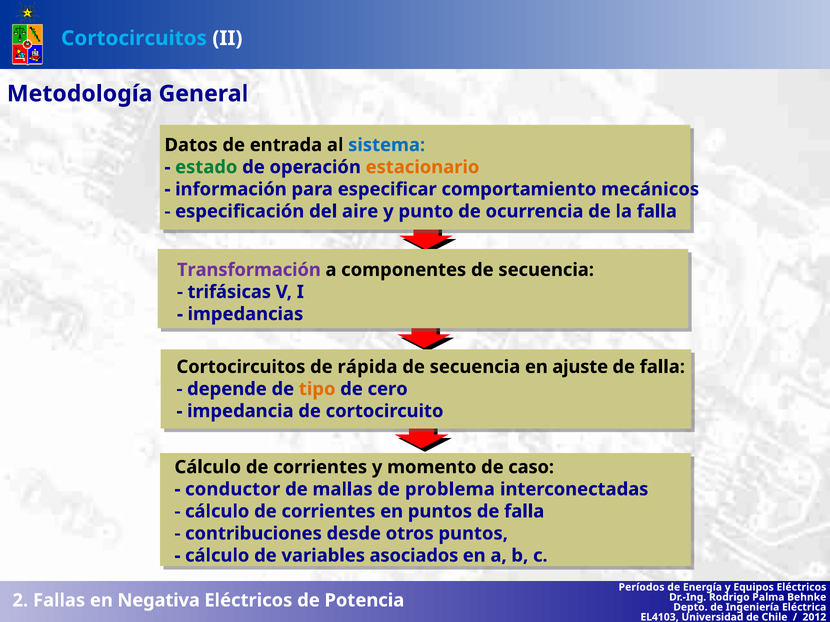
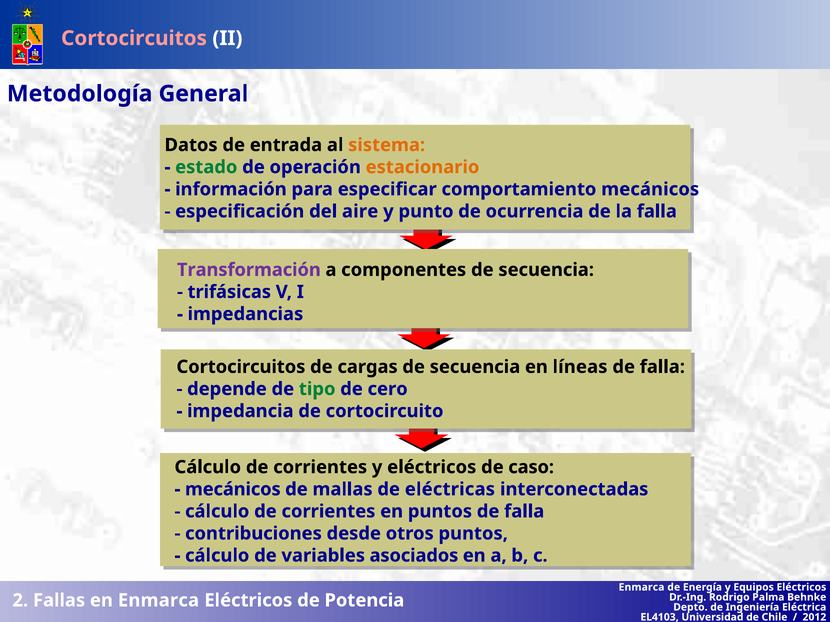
Cortocircuitos colour: light blue -> pink (134, 38)
sistema colour: blue -> orange (387, 145)
rápida: rápida -> cargas (368, 367)
ajuste: ajuste -> líneas (580, 367)
tipo colour: orange -> green (317, 389)
y momento: momento -> eléctricos (432, 468)
conductor: conductor -> mecánicos (233, 490)
problema: problema -> eléctricas (450, 490)
Períodos: Períodos -> Enmarca (641, 588)
en Negativa: Negativa -> Enmarca (158, 601)
